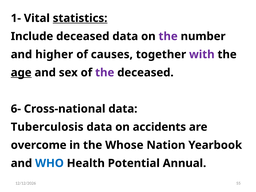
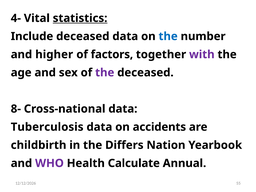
1-: 1- -> 4- (16, 18)
the colour: purple -> blue (168, 36)
causes: causes -> factors (112, 54)
age underline: present -> none (21, 73)
6-: 6- -> 8- (16, 109)
overcome: overcome -> childbirth (39, 145)
Whose: Whose -> Differs (124, 145)
WHO colour: blue -> purple (49, 163)
Potential: Potential -> Calculate (134, 163)
